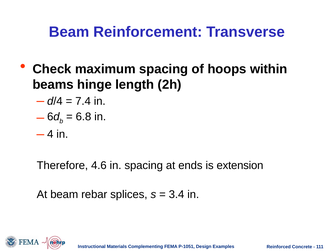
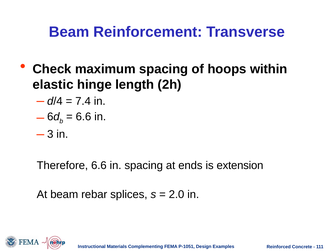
beams: beams -> elastic (53, 84)
6.8: 6.8 -> 6.6 (83, 117)
4: 4 -> 3 (50, 134)
Therefore 4.6: 4.6 -> 6.6 (99, 165)
3.4: 3.4 -> 2.0 (177, 194)
